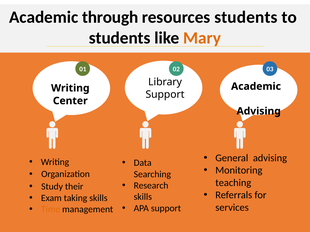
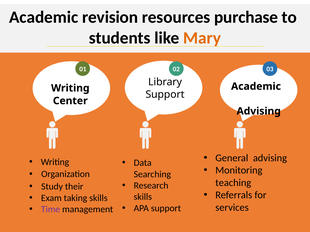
through: through -> revision (110, 17)
resources students: students -> purchase (246, 17)
Time colour: orange -> purple (51, 210)
